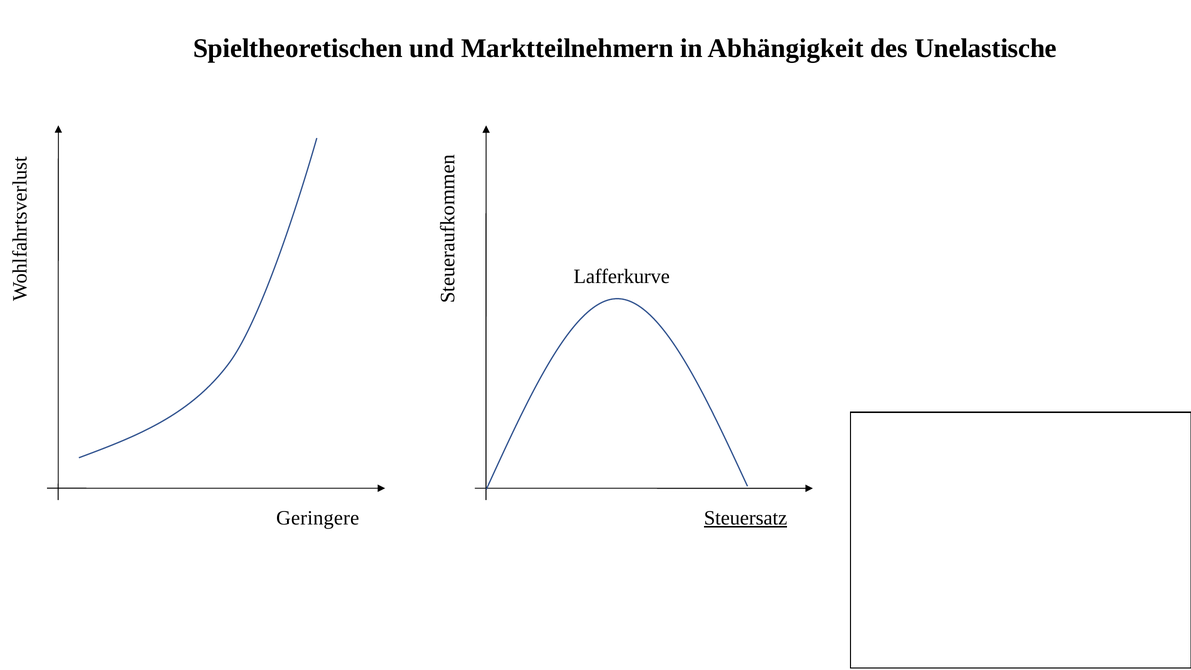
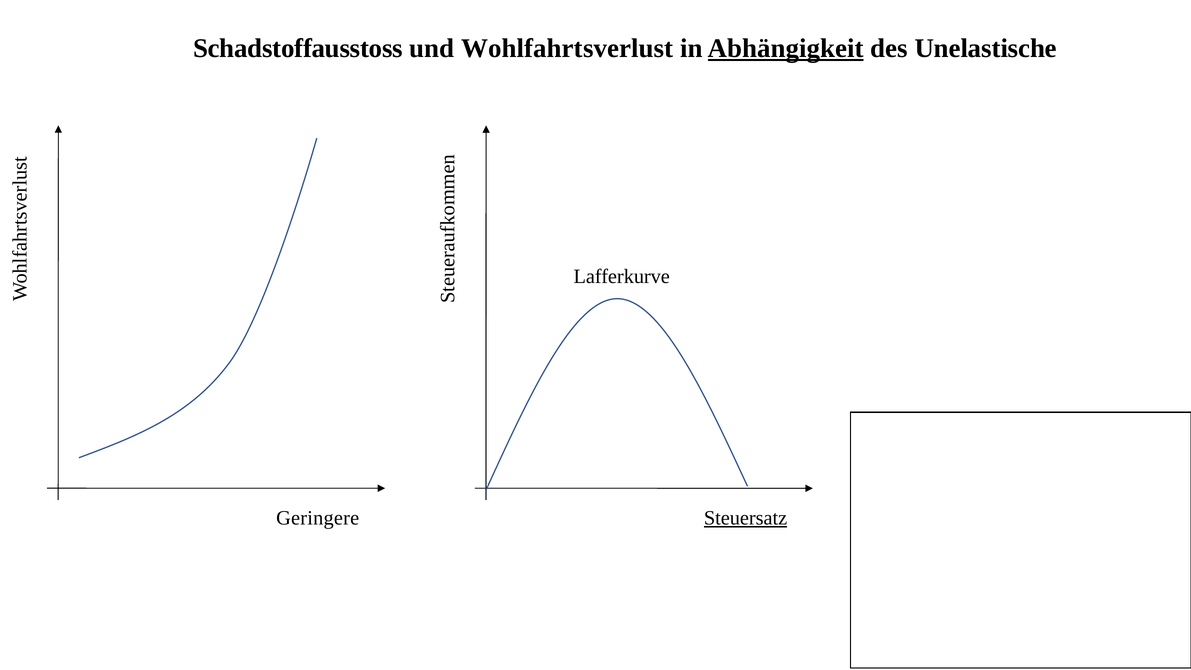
Spieltheoretischen: Spieltheoretischen -> Schadstoffausstoss (298, 48)
Marktteilnehmern: Marktteilnehmern -> Wohlfahrtsverlust (567, 48)
Abhängigkeit underline: none -> present (786, 48)
